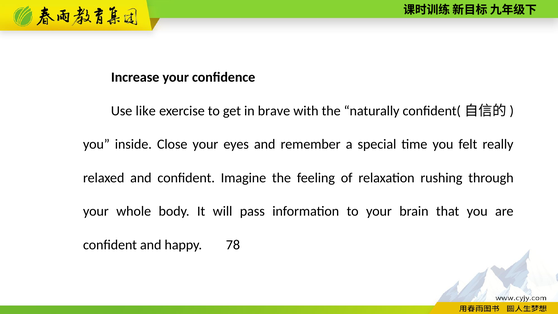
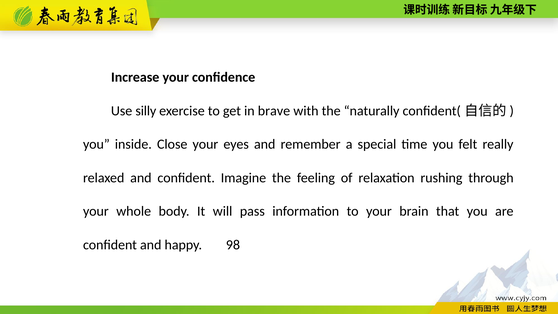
like: like -> silly (146, 111)
78: 78 -> 98 (233, 245)
